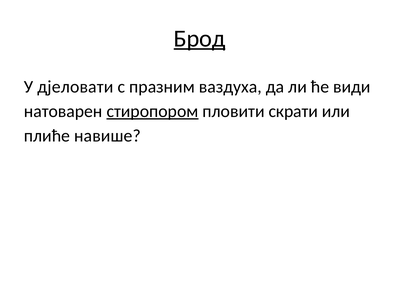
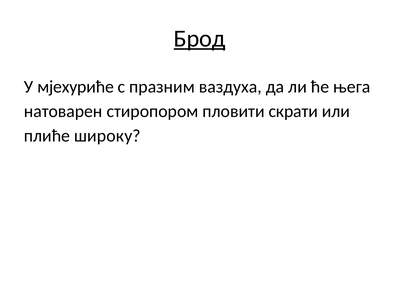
дјеловати: дјеловати -> мјехуриће (76, 87)
види: види -> њега (352, 87)
стиропором underline: present -> none (152, 111)
навише: навише -> широку (107, 136)
